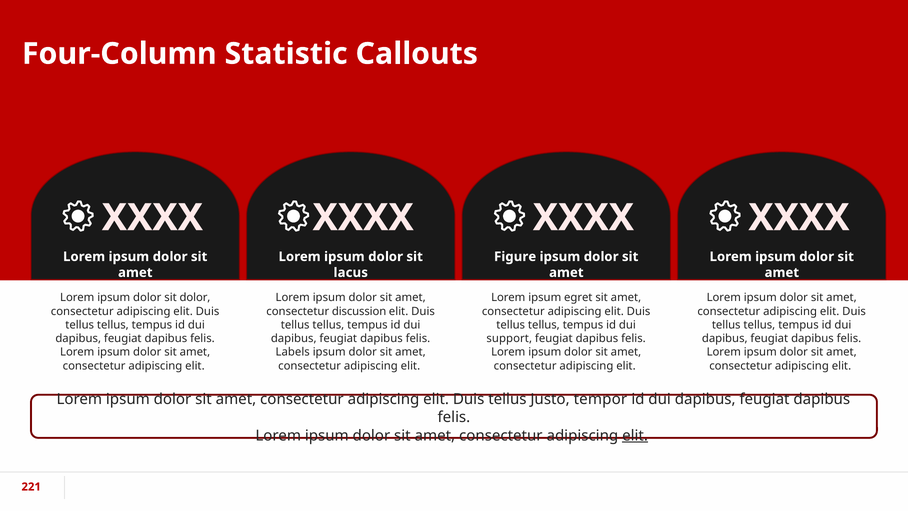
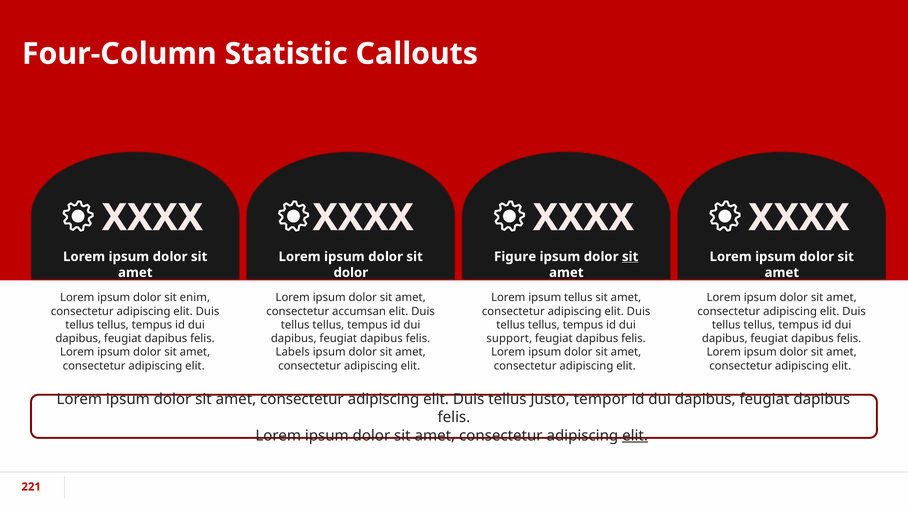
sit underline: none -> present (630, 257)
lacus: lacus -> dolor (351, 272)
sit dolor: dolor -> enim (195, 298)
ipsum egret: egret -> tellus (578, 298)
discussion: discussion -> accumsan (359, 311)
